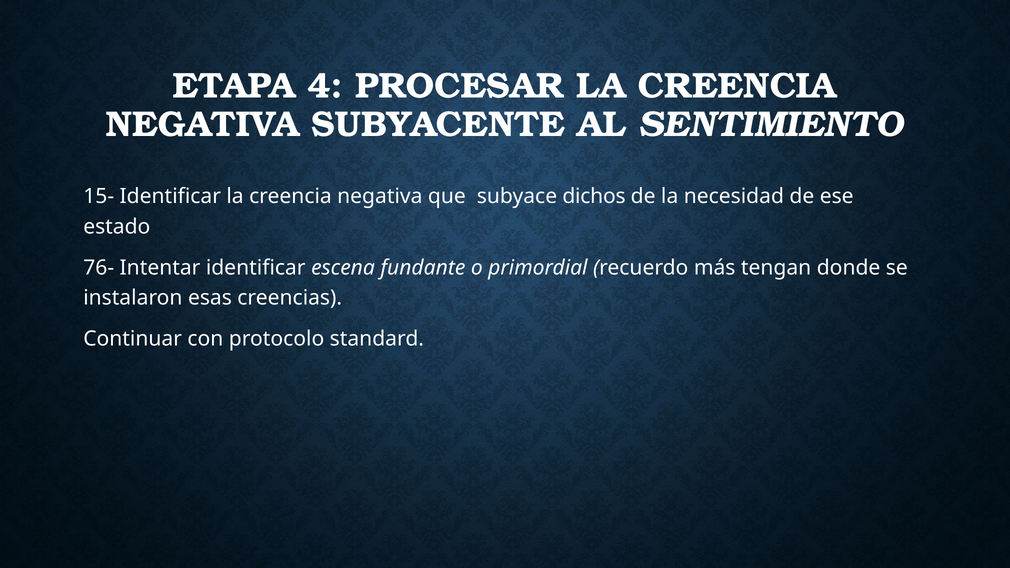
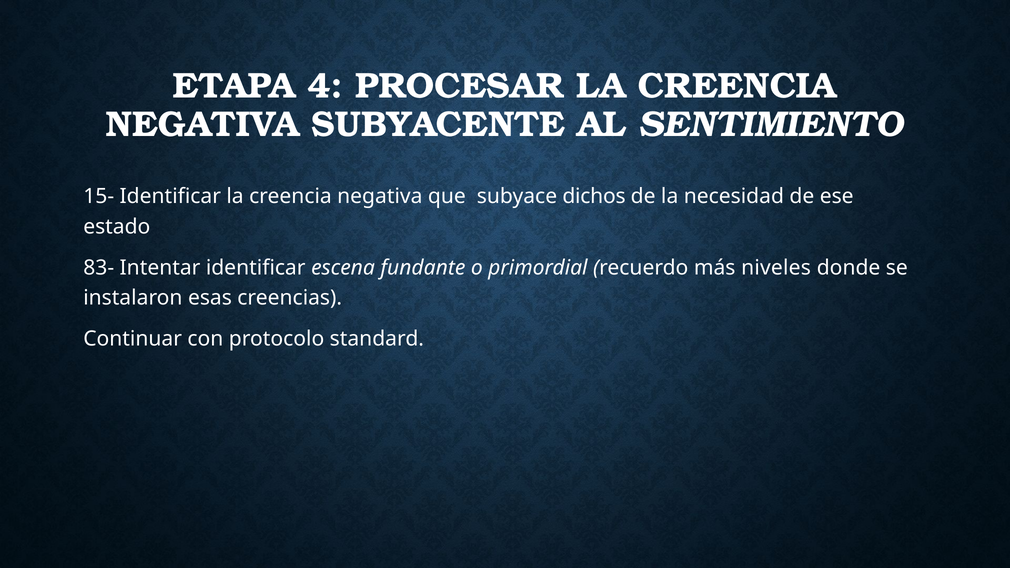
76-: 76- -> 83- (99, 268)
tengan: tengan -> niveles (776, 268)
